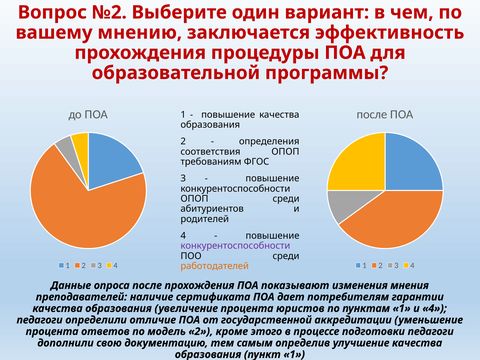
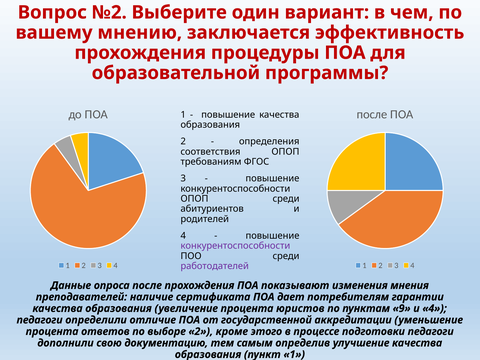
работодателей colour: orange -> purple (215, 266)
пунктам 1: 1 -> 9 (402, 308)
модель: модель -> выборе (167, 331)
